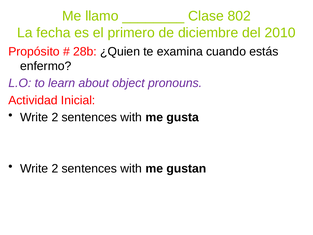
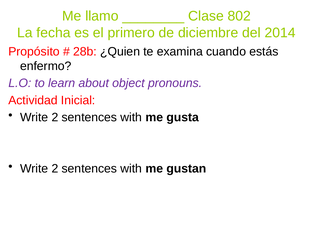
2010: 2010 -> 2014 (280, 33)
